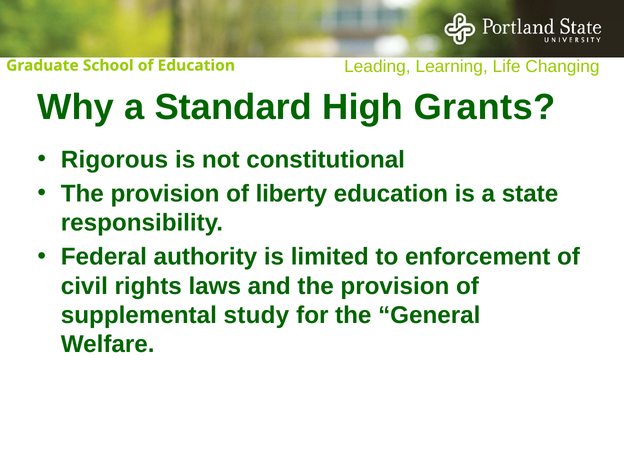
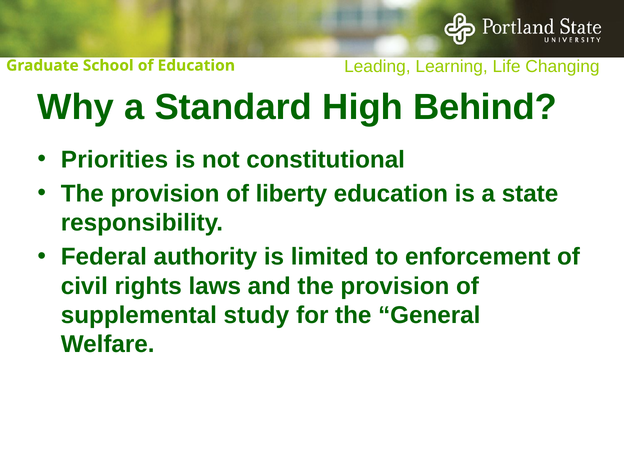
Grants: Grants -> Behind (485, 107)
Rigorous: Rigorous -> Priorities (114, 160)
